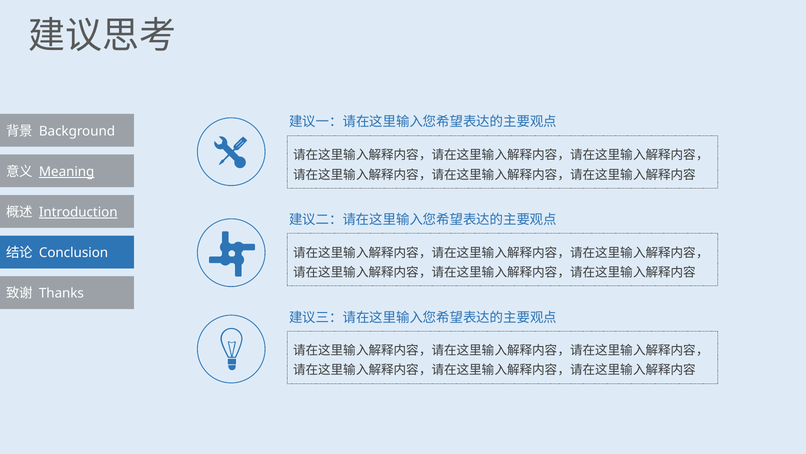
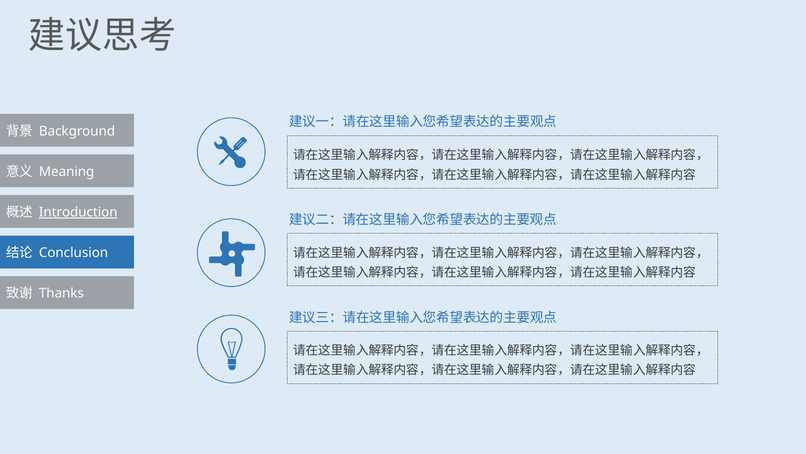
Meaning underline: present -> none (67, 172)
